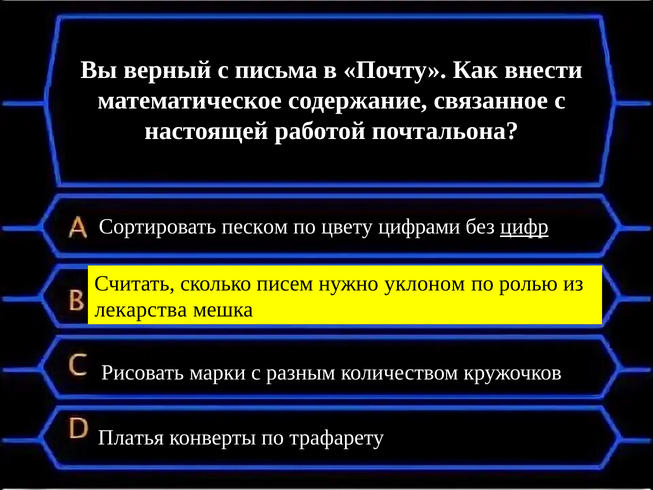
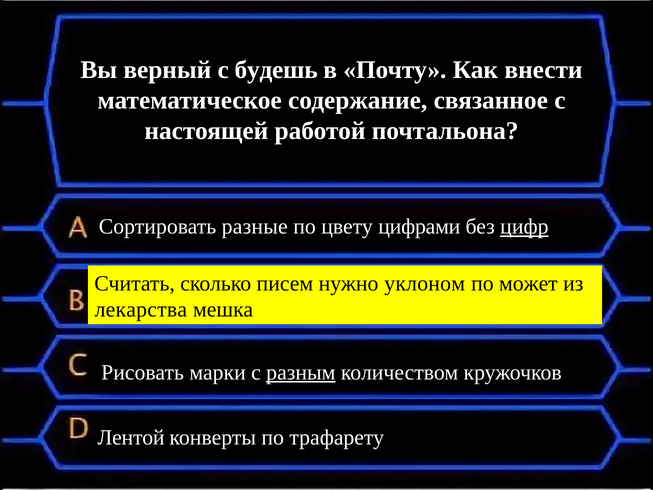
письма: письма -> будешь (276, 70)
песком: песком -> разные (255, 227)
ролью: ролью -> может (528, 283)
разным underline: none -> present (301, 372)
Платья: Платья -> Лентой (131, 437)
